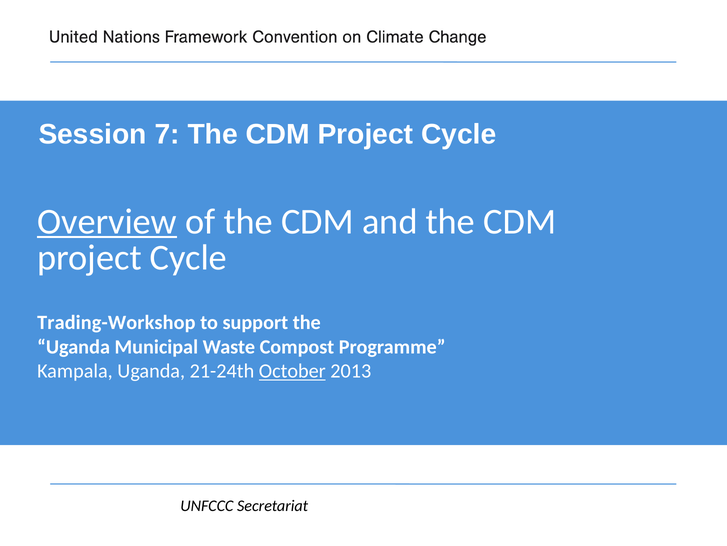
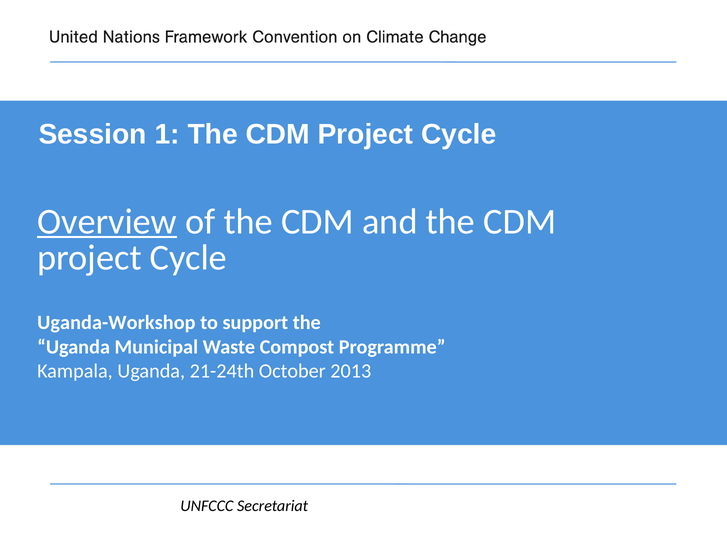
7: 7 -> 1 (167, 134)
Trading-Workshop: Trading-Workshop -> Uganda-Workshop (116, 322)
October underline: present -> none (292, 371)
